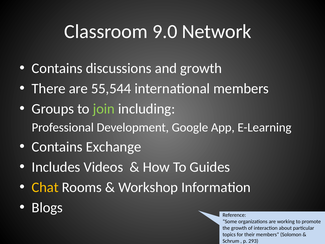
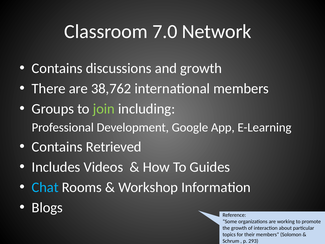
9.0: 9.0 -> 7.0 (165, 31)
55,544: 55,544 -> 38,762 (111, 88)
Exchange: Exchange -> Retrieved (114, 147)
Chat colour: yellow -> light blue (45, 187)
